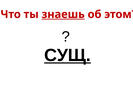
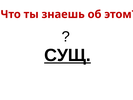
знаешь underline: present -> none (63, 14)
